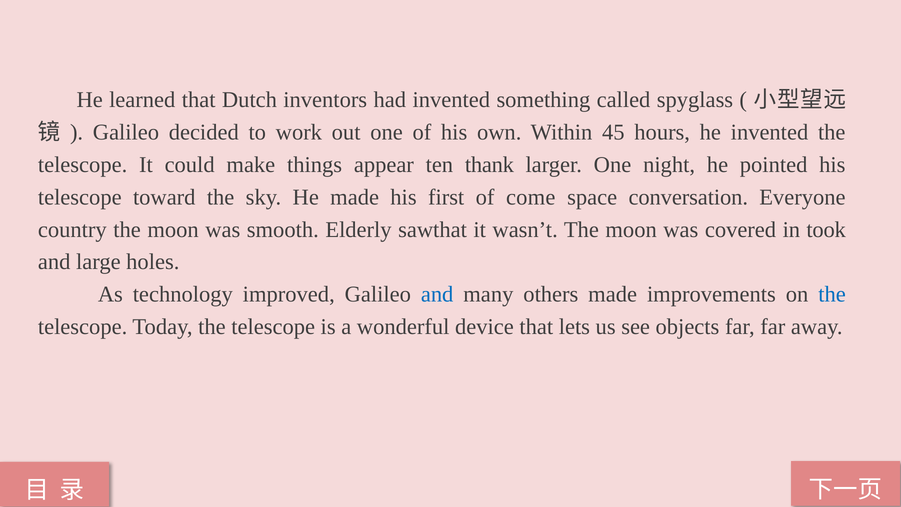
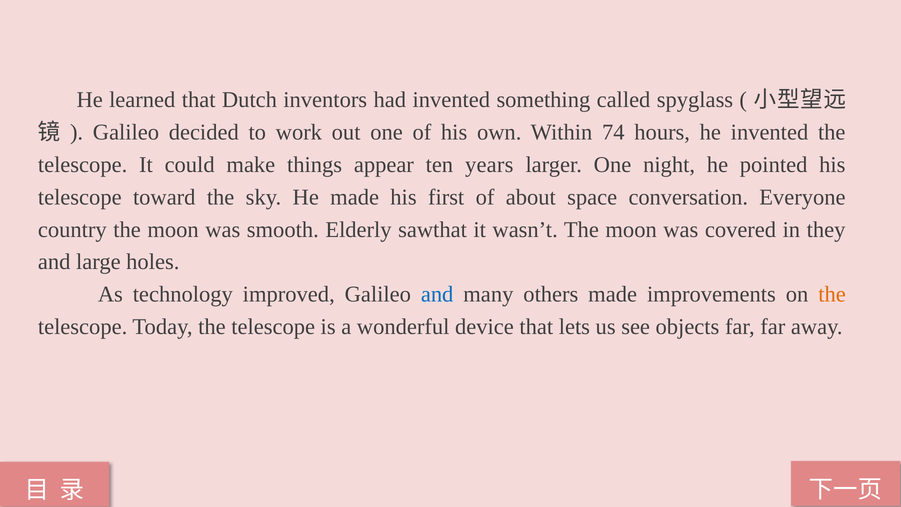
45: 45 -> 74 (613, 132)
thank: thank -> years (489, 165)
come: come -> about (531, 197)
took: took -> they (826, 230)
the colour: blue -> orange (832, 294)
